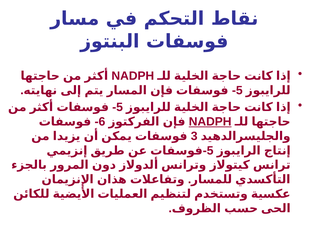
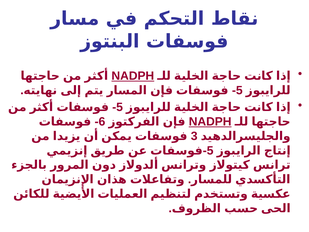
NADPH underline: none -> present (133, 76)
